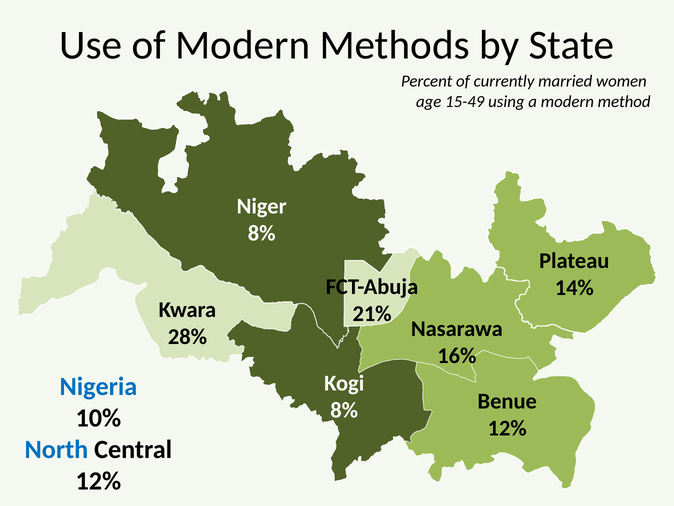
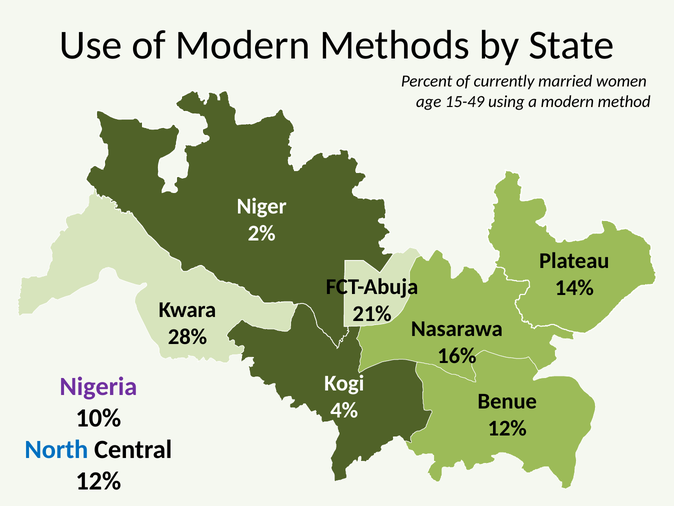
8%: 8% -> 2% (262, 233)
Nigeria colour: blue -> purple (98, 386)
8%: 8% -> 4% (344, 410)
